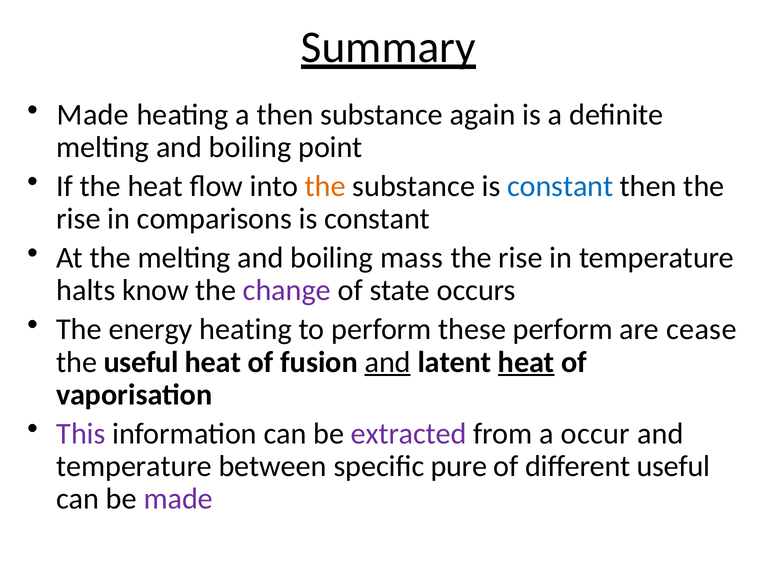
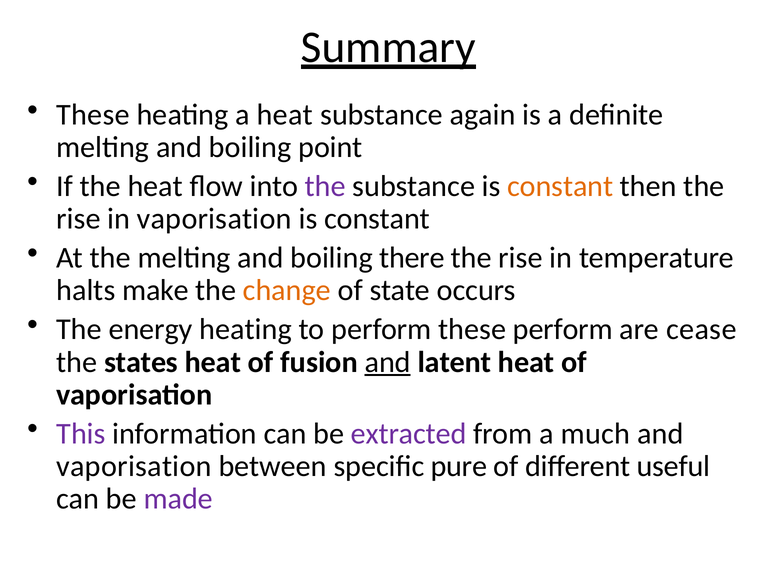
Made: Made -> These (93, 115)
a then: then -> heat (285, 115)
the colour: orange -> purple (325, 186)
constant colour: blue -> orange (560, 186)
in comparisons: comparisons -> vaporisation (214, 219)
mass: mass -> there (412, 258)
know: know -> make (155, 290)
change colour: purple -> orange (287, 290)
the useful: useful -> states (141, 362)
heat underline: present -> none (526, 362)
occur: occur -> much (595, 433)
temperature: temperature -> vaporisation (134, 466)
